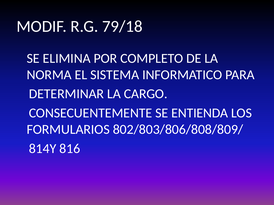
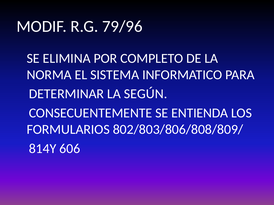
79/18: 79/18 -> 79/96 (122, 27)
CARGO: CARGO -> SEGÚN (146, 94)
816: 816 -> 606 (70, 149)
